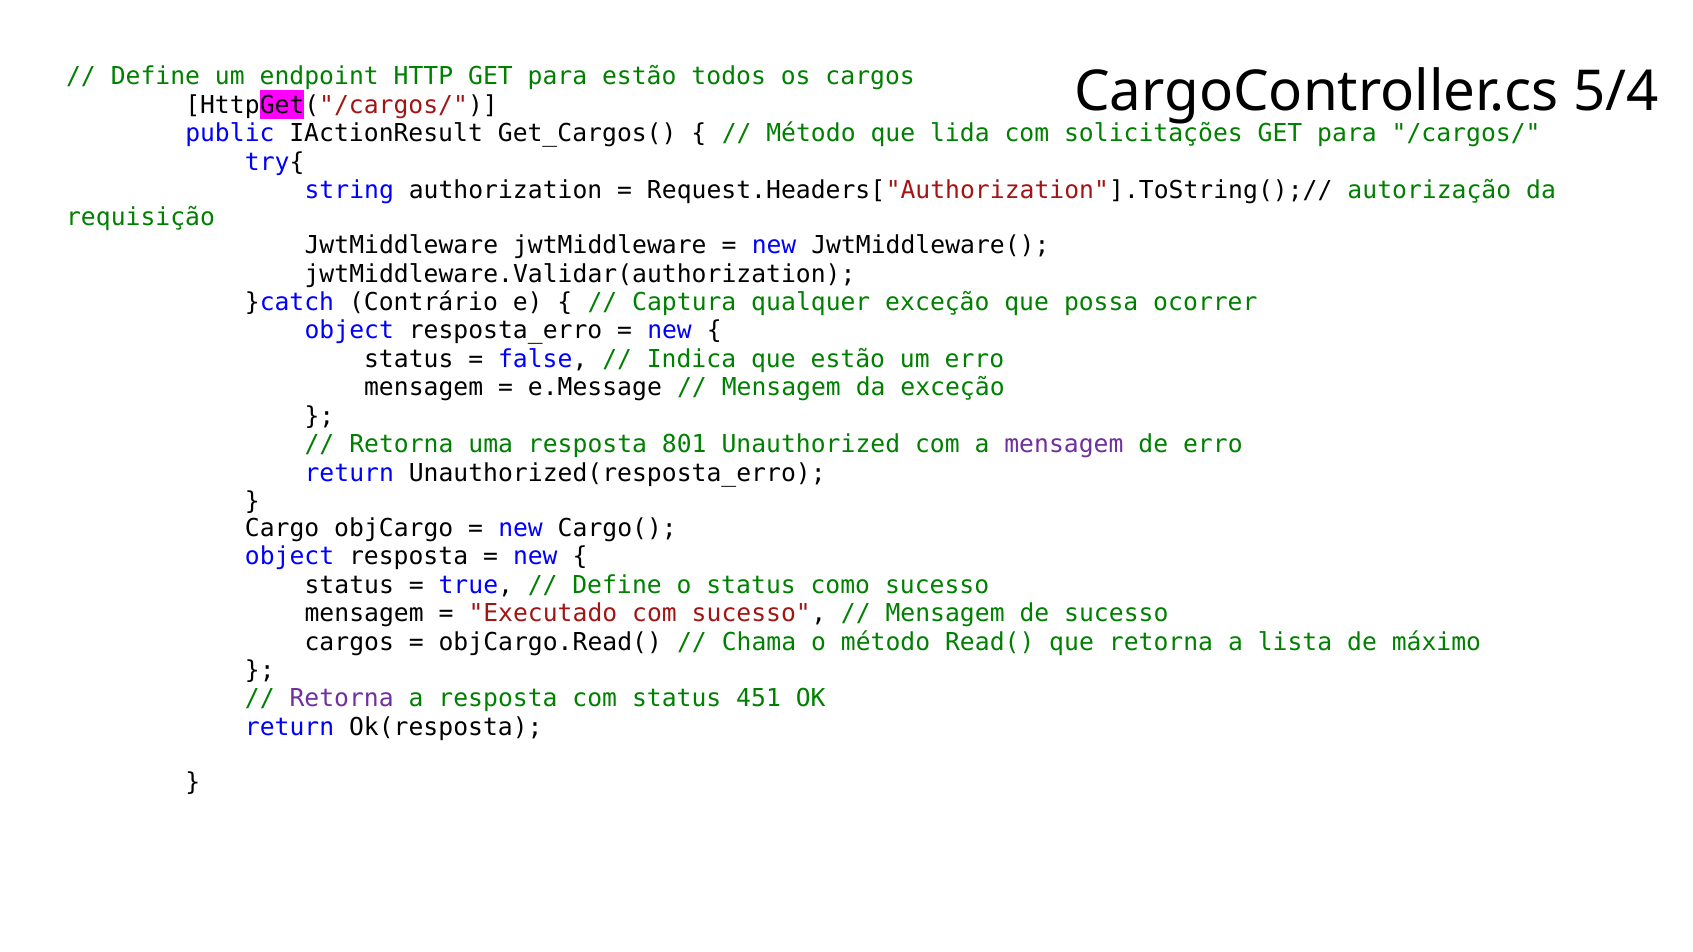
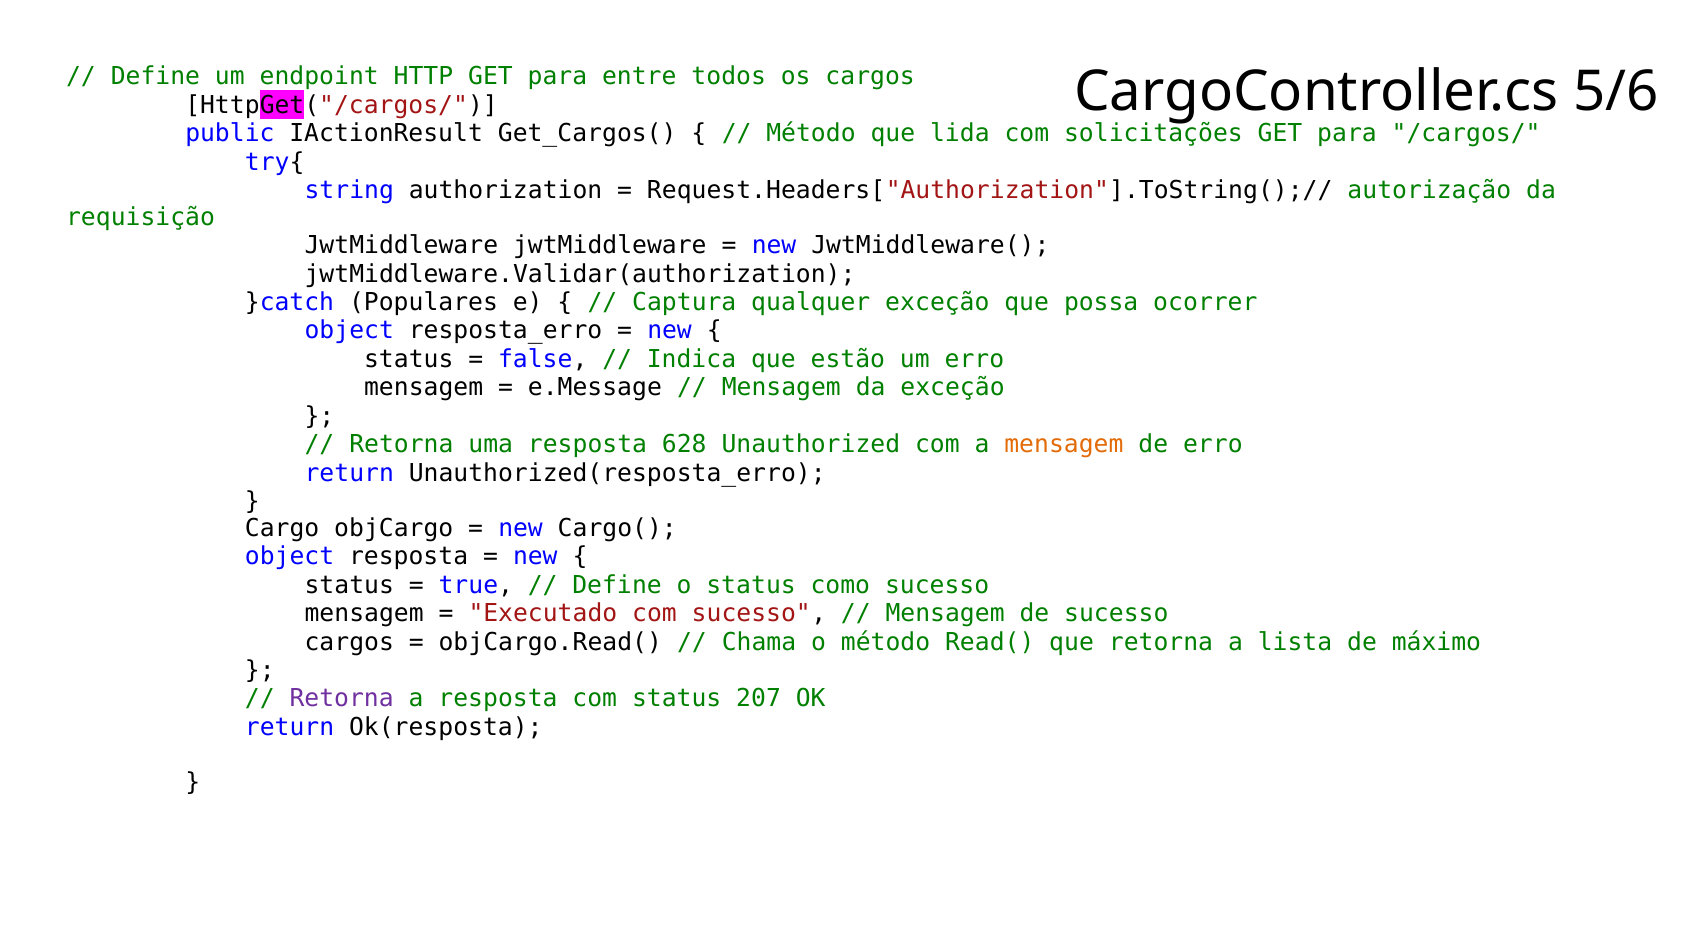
para estão: estão -> entre (639, 77)
5/4: 5/4 -> 5/6 (1616, 92)
Contrário: Contrário -> Populares (424, 302)
801: 801 -> 628 (684, 445)
mensagem colour: purple -> orange (1064, 445)
451: 451 -> 207 (759, 699)
